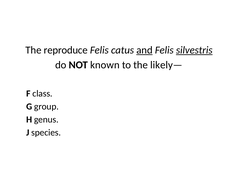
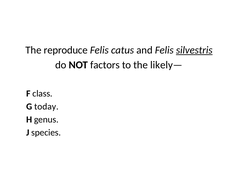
and underline: present -> none (144, 50)
known: known -> factors (105, 65)
group: group -> today (46, 106)
